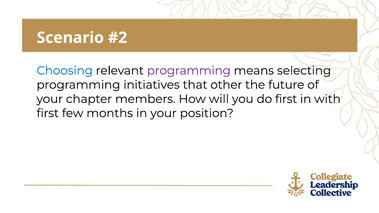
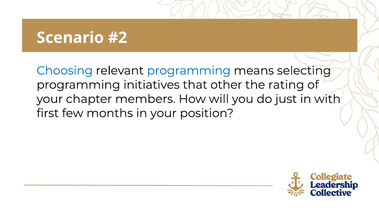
programming colour: purple -> blue (189, 71)
future: future -> rating (286, 85)
do first: first -> just (286, 99)
